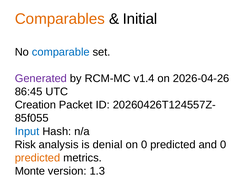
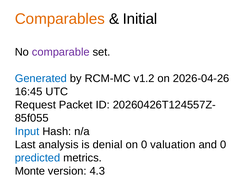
comparable colour: blue -> purple (61, 52)
Generated colour: purple -> blue (41, 78)
v1.4: v1.4 -> v1.2 (144, 78)
86:45: 86:45 -> 16:45 (29, 92)
Creation: Creation -> Request (35, 105)
Risk: Risk -> Last (25, 145)
on 0 predicted: predicted -> valuation (173, 145)
predicted colour: orange -> blue (38, 158)
1.3: 1.3 -> 4.3 (97, 171)
